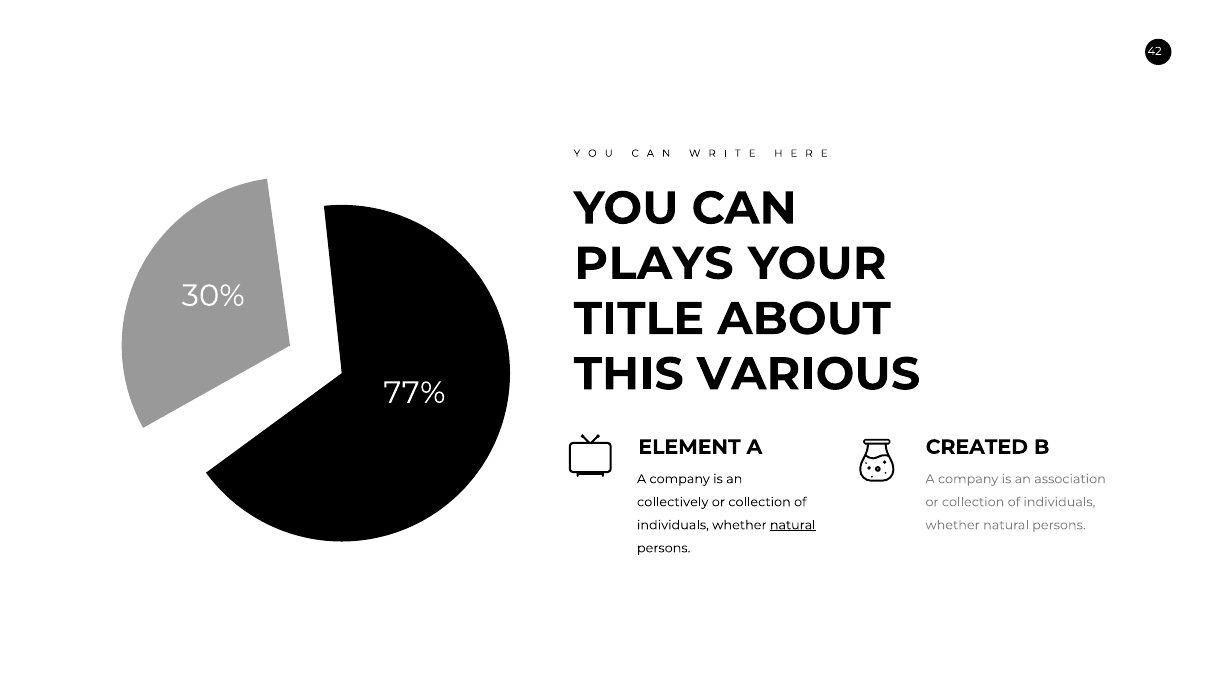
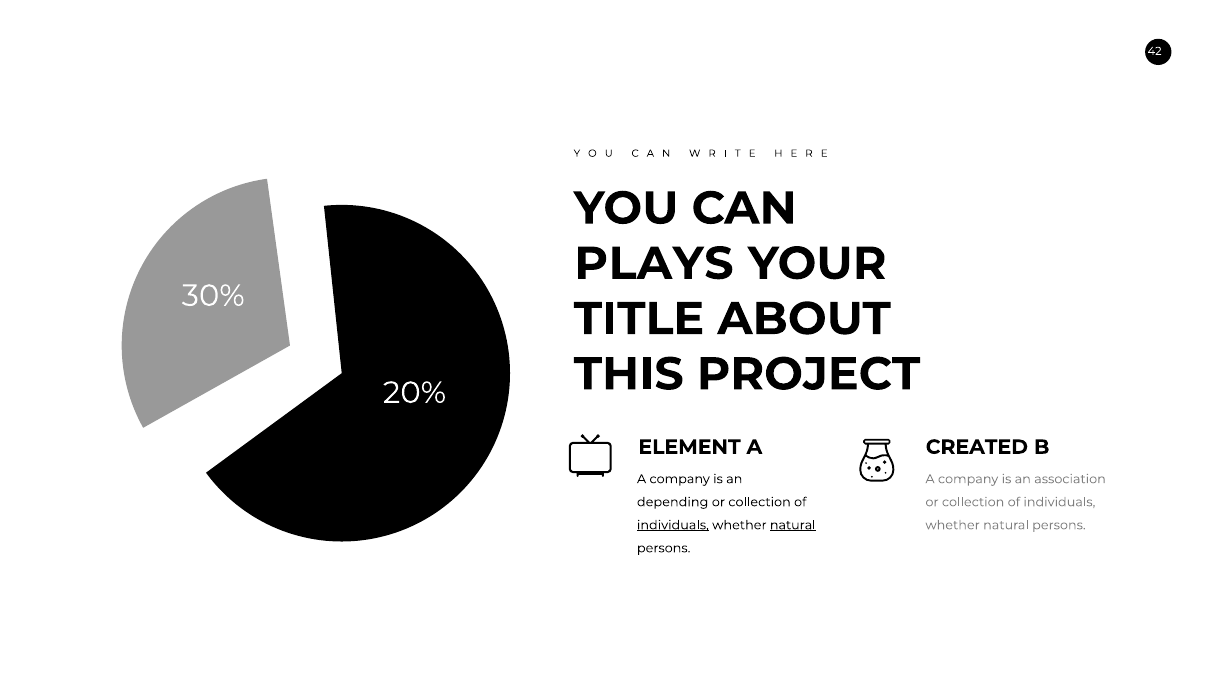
VARIOUS: VARIOUS -> PROJECT (809, 374)
77%: 77% -> 20% (415, 393)
collectively: collectively -> depending (673, 502)
individuals underline: none -> present (673, 525)
